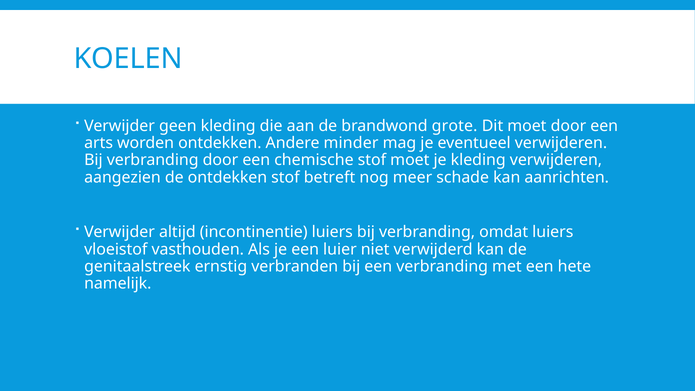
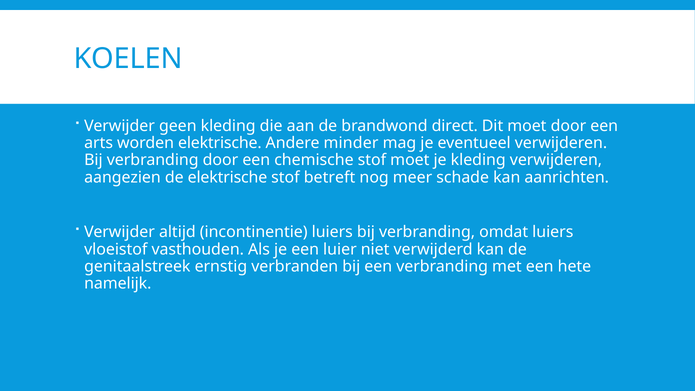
grote: grote -> direct (455, 126)
worden ontdekken: ontdekken -> elektrische (220, 143)
de ontdekken: ontdekken -> elektrische (227, 177)
